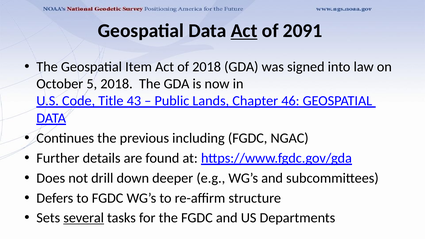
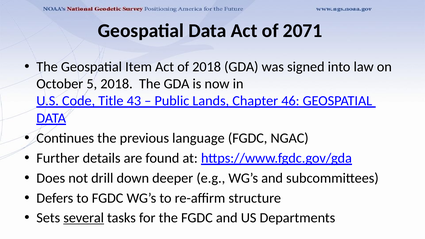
Act underline: present -> none (244, 31)
2091: 2091 -> 2071 (303, 31)
including: including -> language (198, 138)
